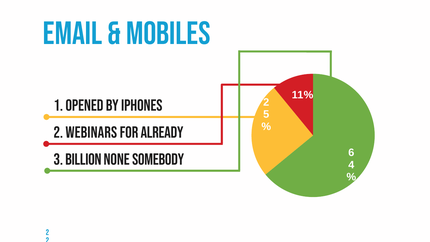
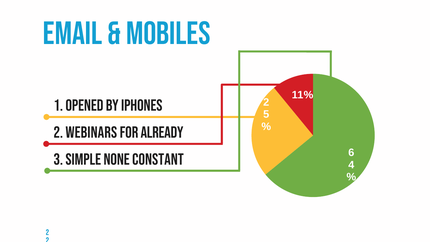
billion: billion -> simple (83, 159)
somebody: somebody -> constant (158, 159)
